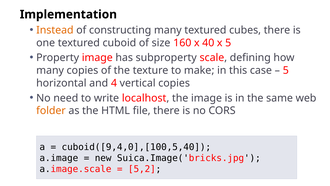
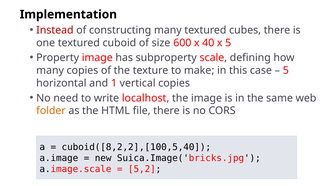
Instead colour: orange -> red (55, 30)
160: 160 -> 600 (182, 43)
4: 4 -> 1 (114, 83)
cuboid([9,4,0],[100,5,40: cuboid([9,4,0],[100,5,40 -> cuboid([8,2,2],[100,5,40 (136, 147)
